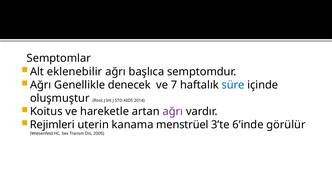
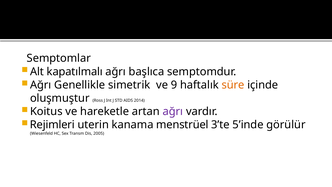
eklenebilir: eklenebilir -> kapatılmalı (75, 72)
denecek: denecek -> simetrik (129, 85)
7: 7 -> 9 (174, 85)
süre colour: blue -> orange (233, 85)
6’inde: 6’inde -> 5’inde (248, 125)
